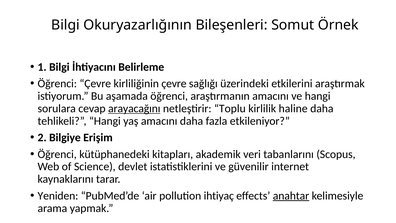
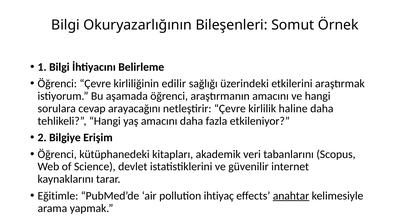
kirliliğinin çevre: çevre -> edilir (174, 84)
arayacağını underline: present -> none (134, 108)
netleştirir Toplu: Toplu -> Çevre (230, 108)
Yeniden: Yeniden -> Eğitimle (58, 196)
